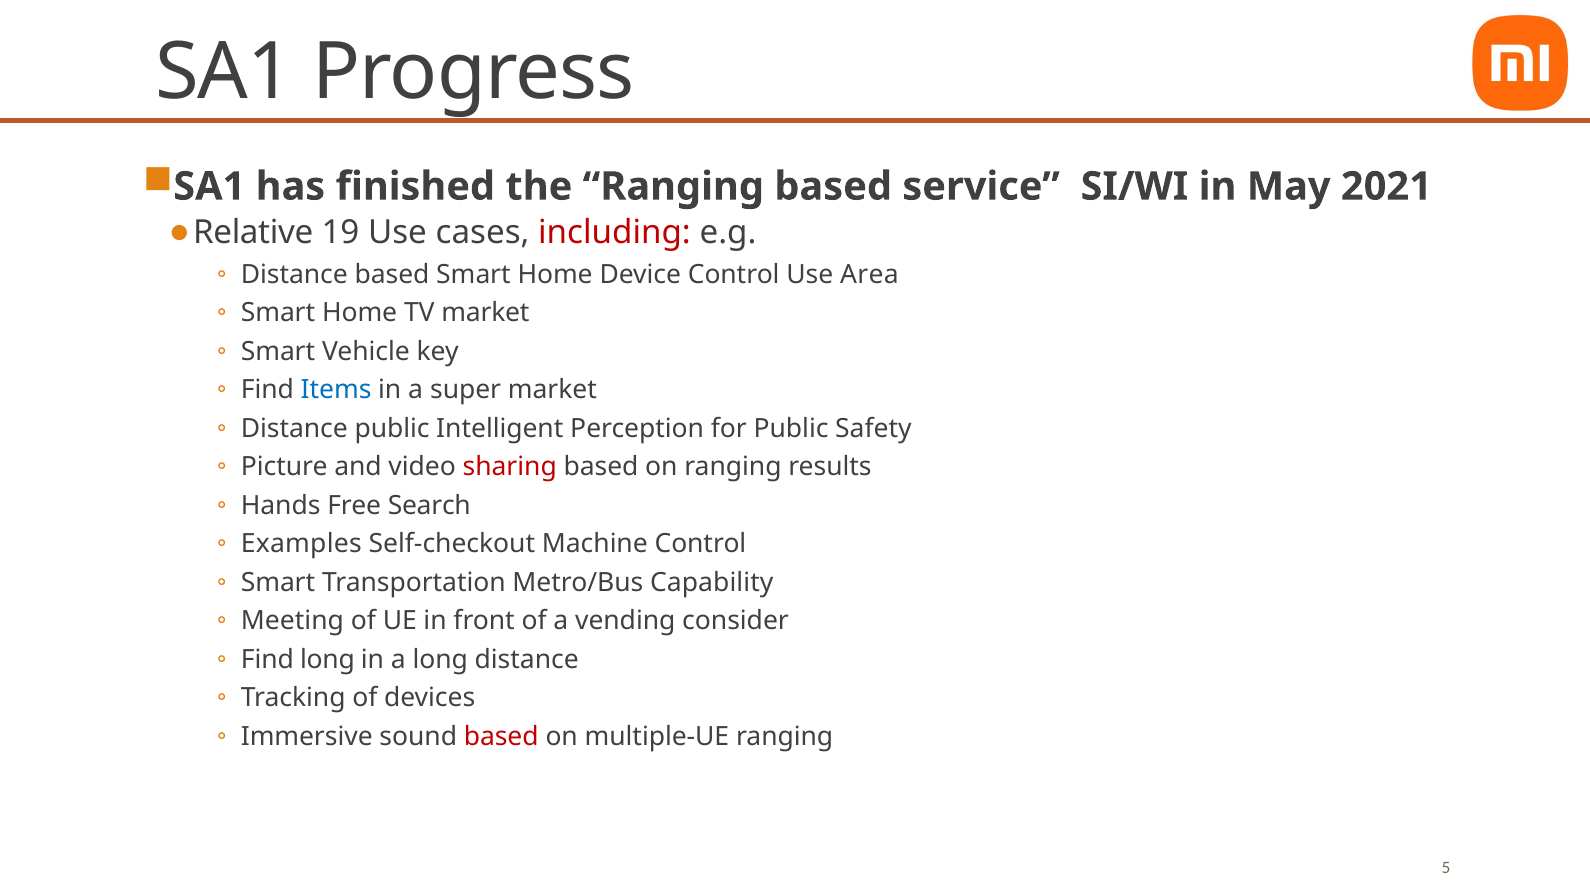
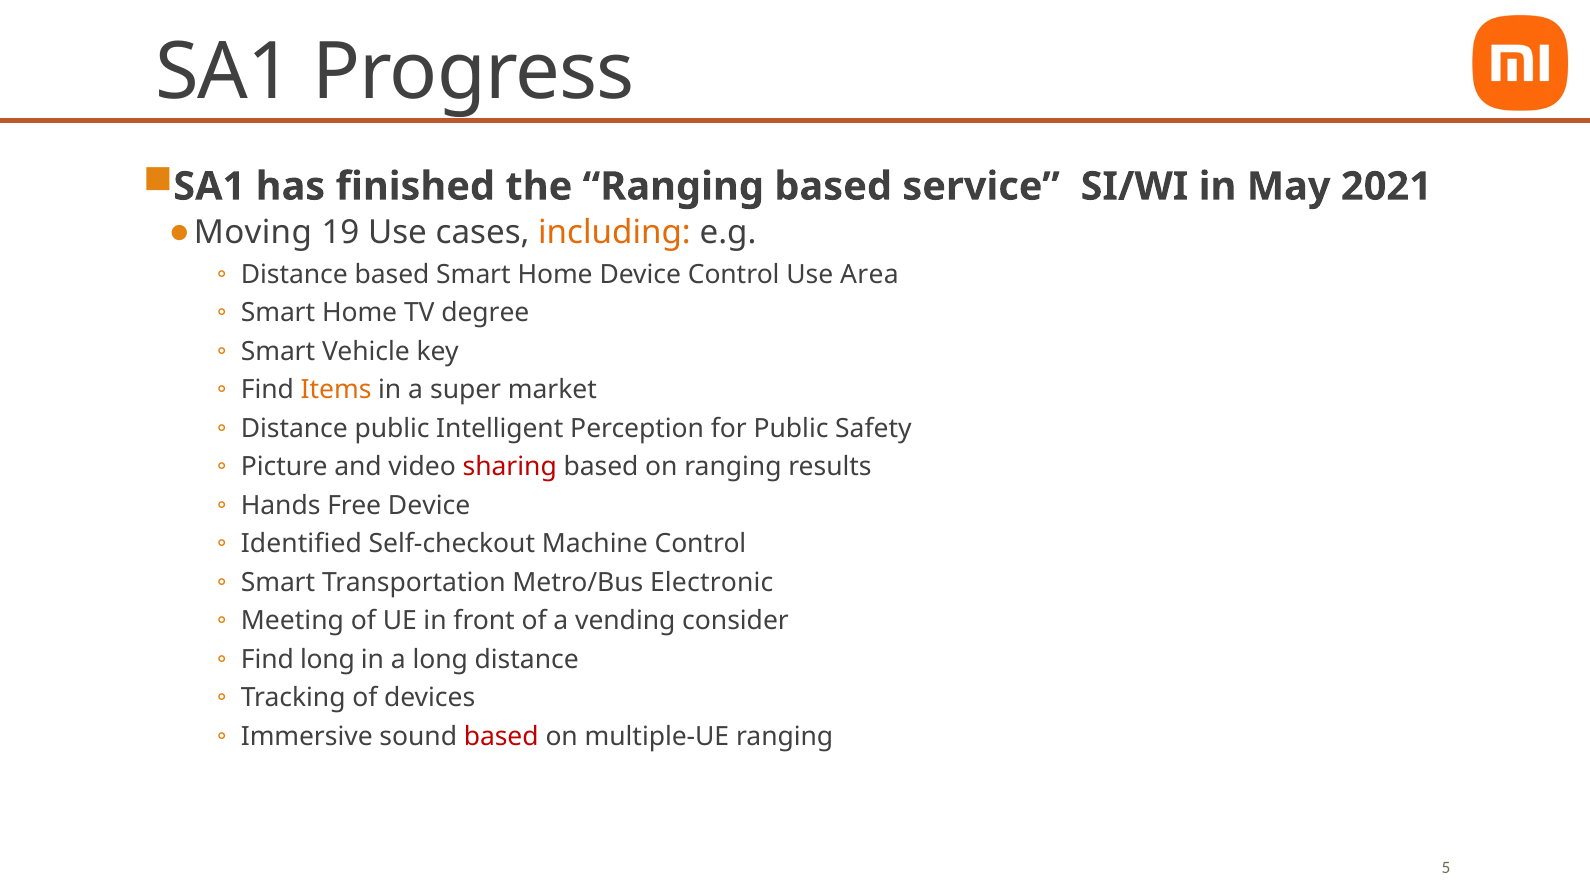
Relative: Relative -> Moving (253, 233)
including colour: red -> orange (614, 233)
TV market: market -> degree (485, 313)
Items colour: blue -> orange (336, 390)
Free Search: Search -> Device (429, 506)
Examples: Examples -> Identified (301, 544)
Capability: Capability -> Electronic (712, 583)
